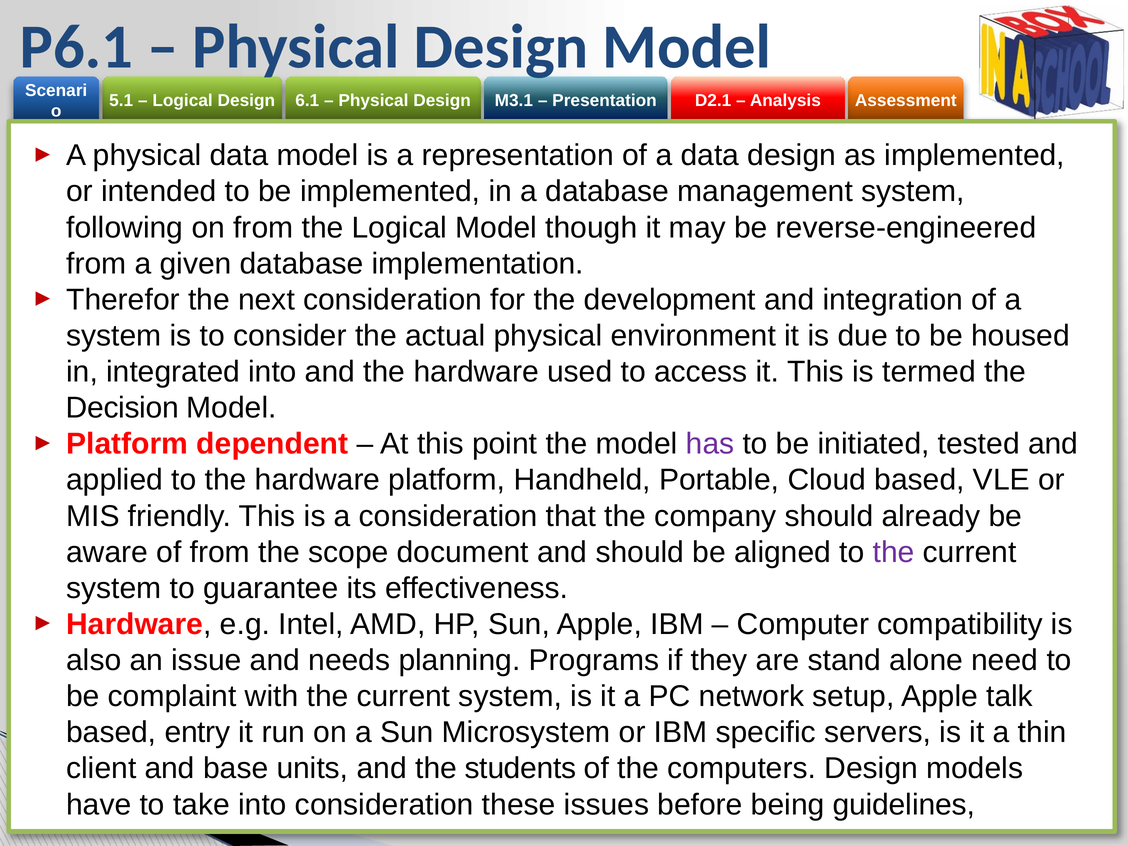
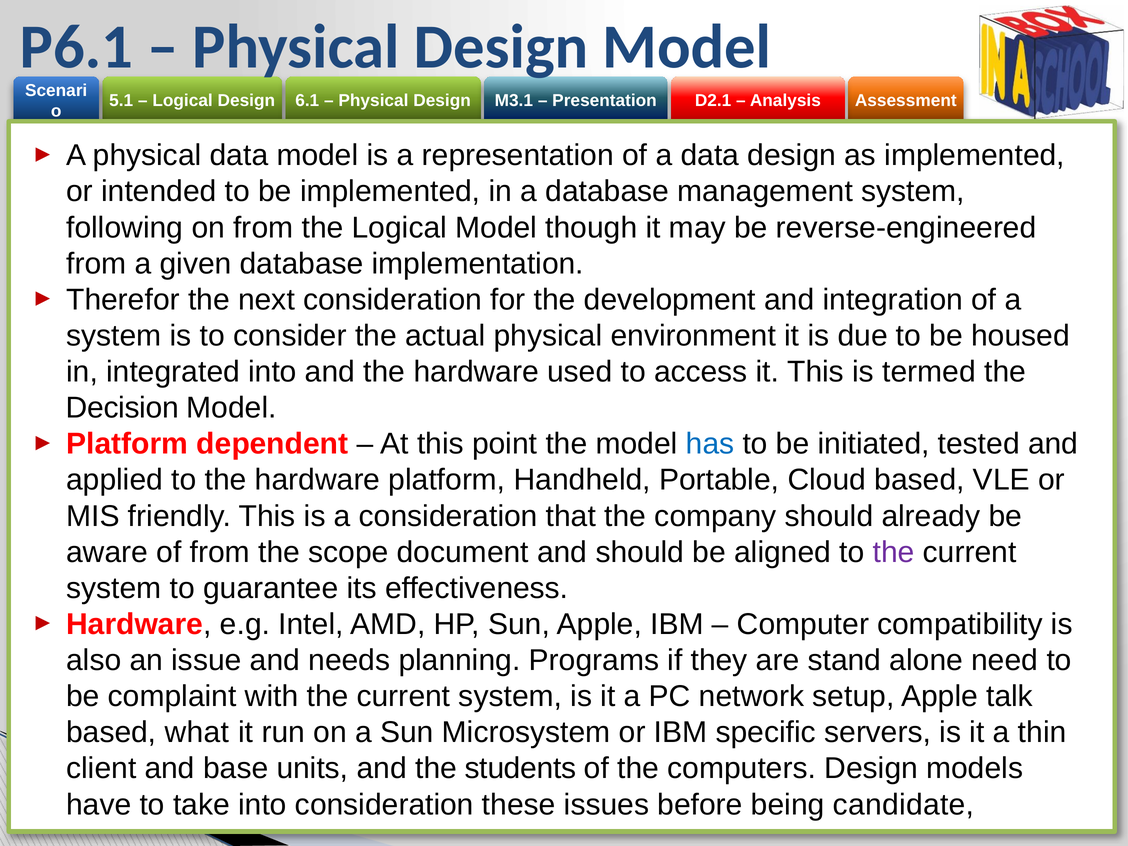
has colour: purple -> blue (710, 444)
entry: entry -> what (197, 732)
guidelines: guidelines -> candidate (904, 805)
